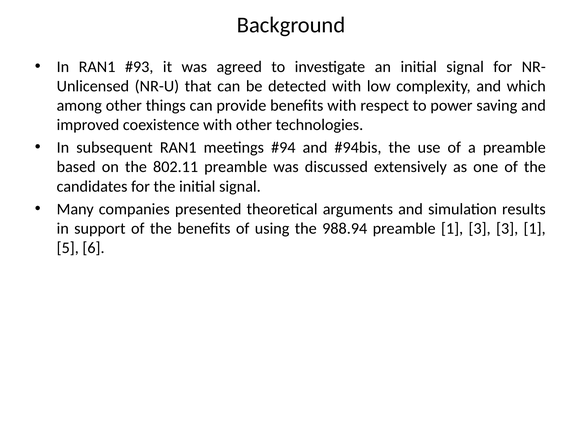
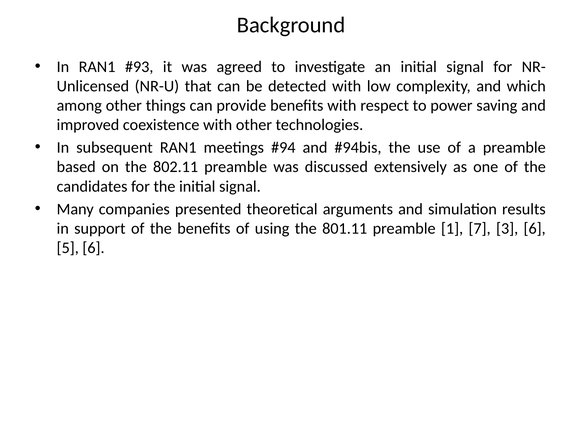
988.94: 988.94 -> 801.11 (345, 228)
1 3: 3 -> 7 (480, 228)
3 1: 1 -> 6 (535, 228)
